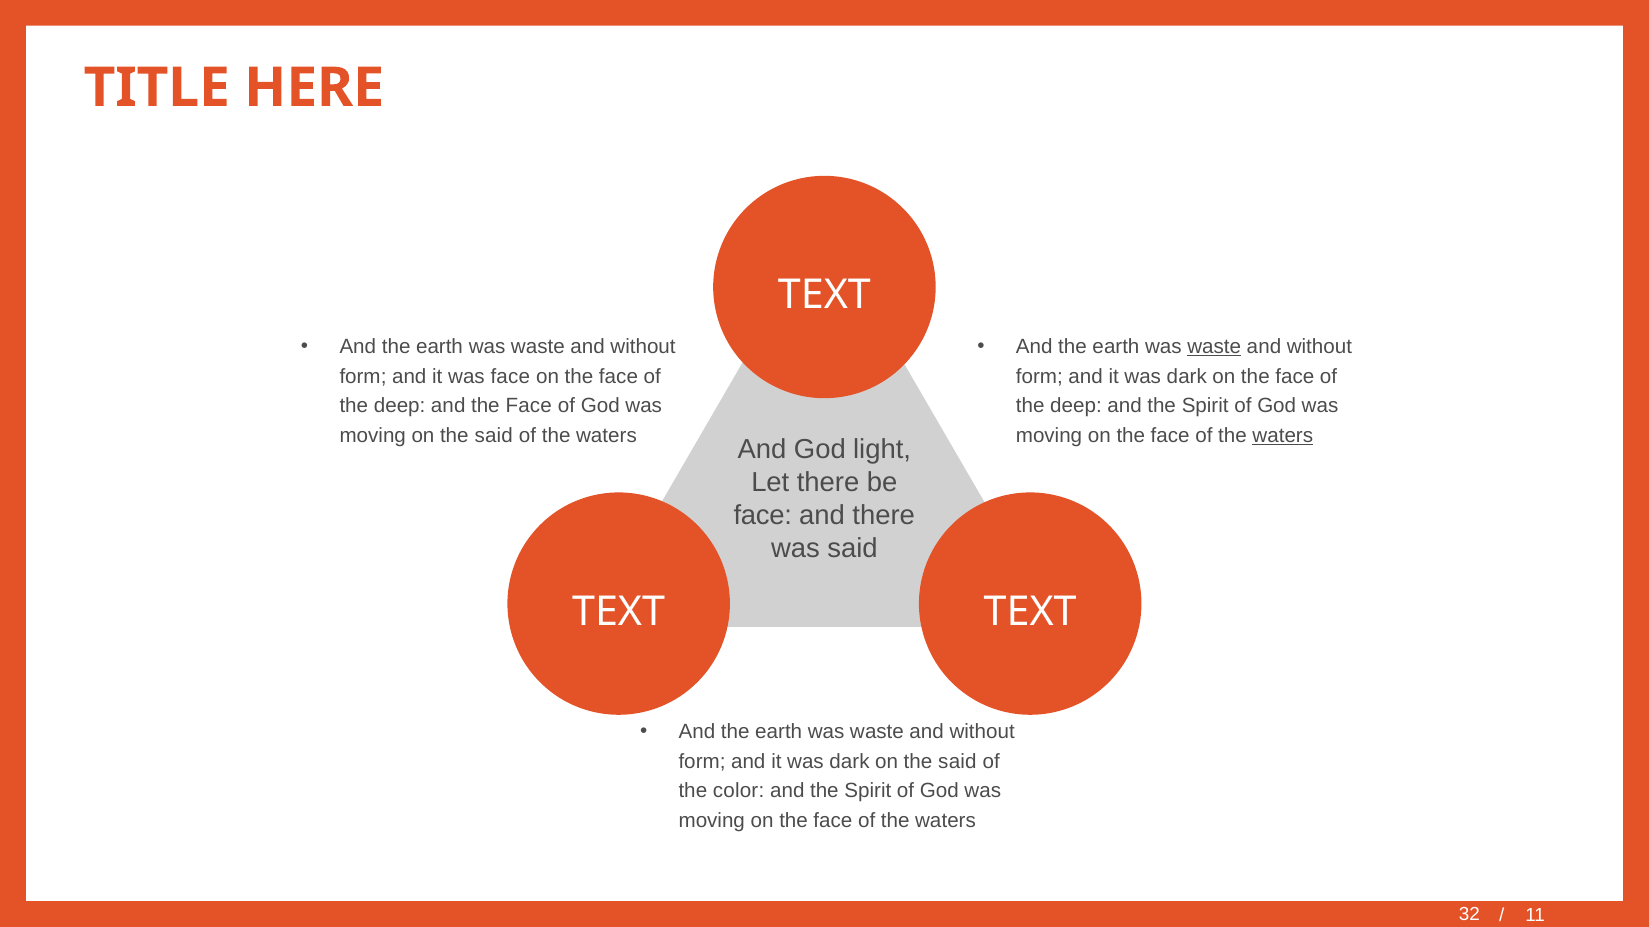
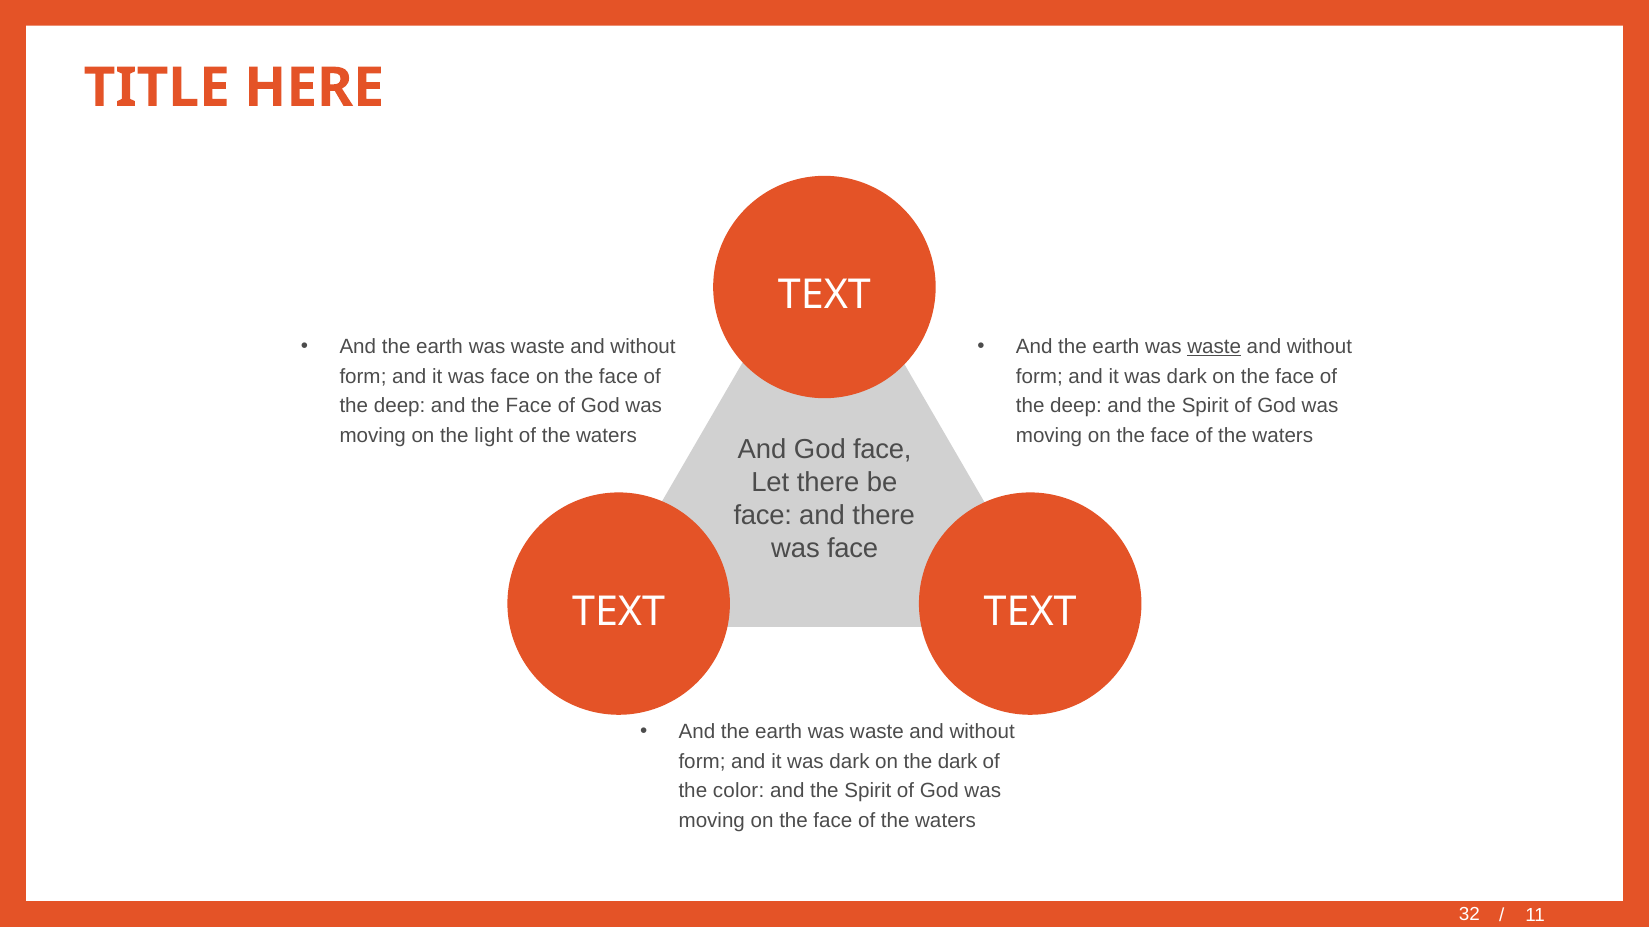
moving on the said: said -> light (494, 436)
waters underline: present -> none (1283, 436)
God light: light -> face (882, 450)
said: said -> face (853, 549)
dark on the said: said -> dark (958, 762)
